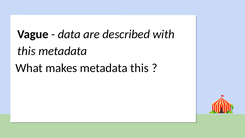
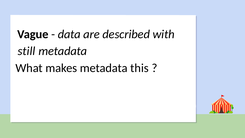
this: this -> still (27, 51)
